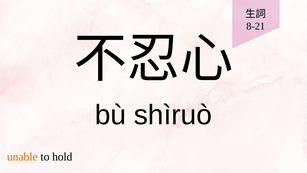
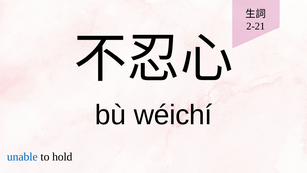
8-21: 8-21 -> 2-21 (256, 26)
shìruò: shìruò -> wéichí (173, 115)
unable colour: orange -> blue (22, 156)
